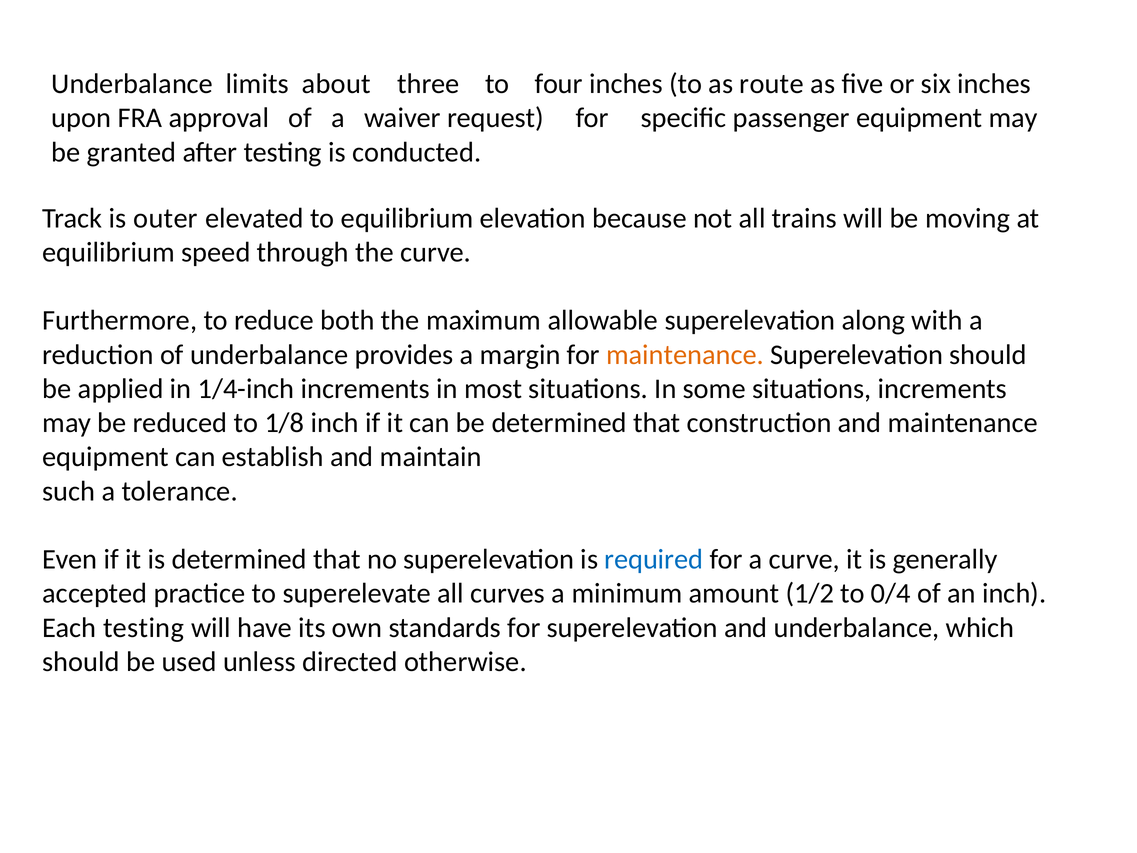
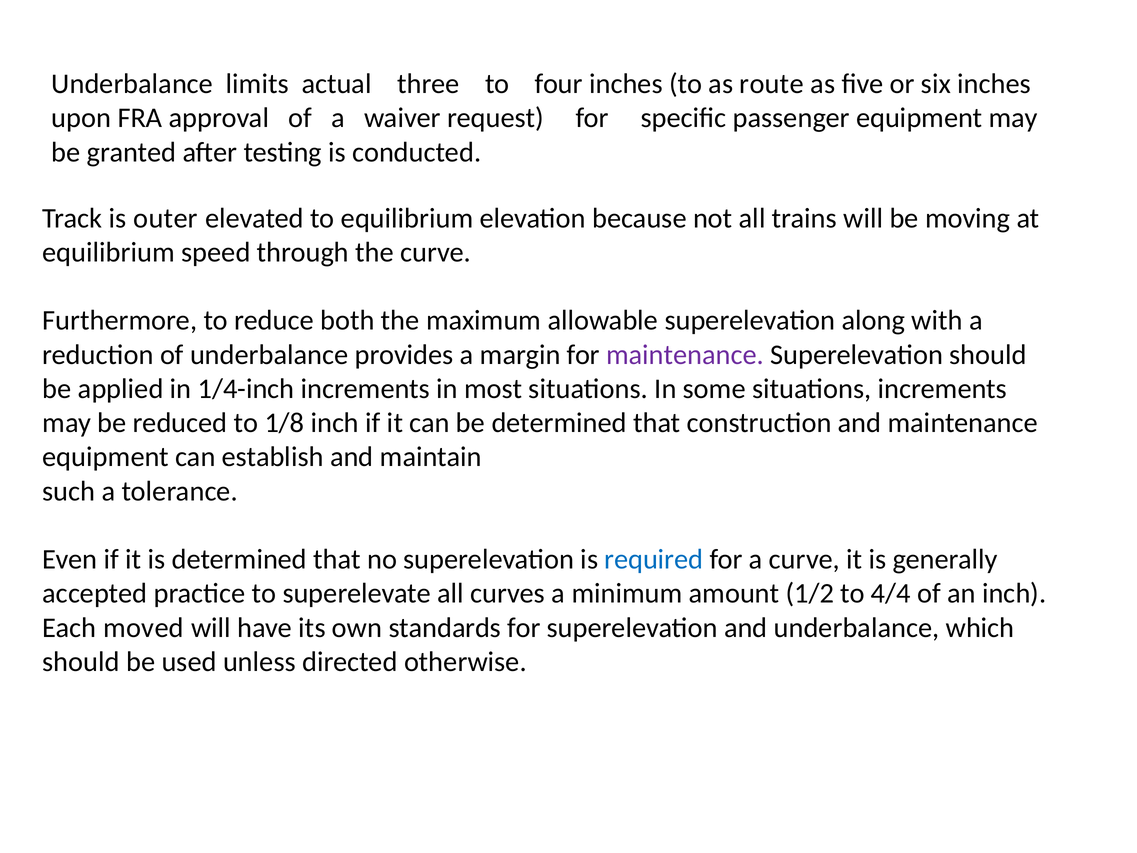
about: about -> actual (337, 84)
maintenance colour: orange -> purple (685, 355)
0/4: 0/4 -> 4/4 (891, 593)
Each testing: testing -> moved (144, 627)
